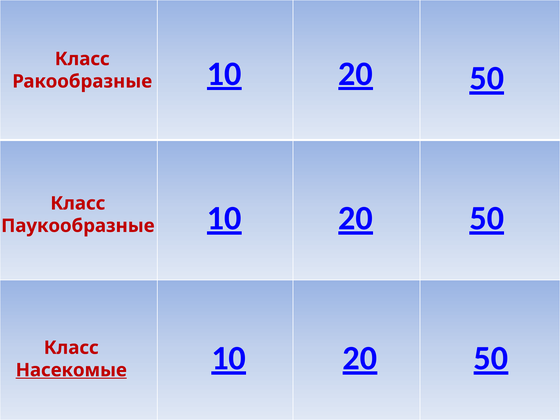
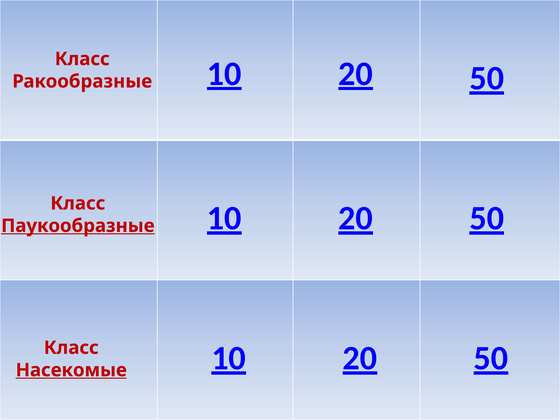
Паукообразные underline: none -> present (78, 226)
